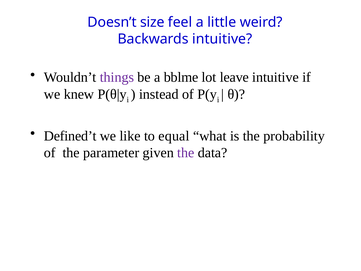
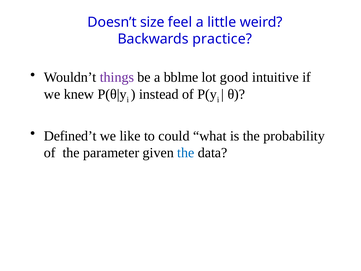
Backwards intuitive: intuitive -> practice (222, 39)
leave: leave -> good (234, 77)
equal: equal -> could (174, 136)
the colour: purple -> blue (186, 153)
